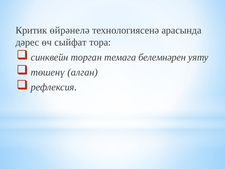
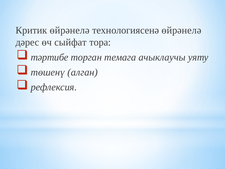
технологиясенә арасында: арасында -> өйрәнелә (181, 30)
синквейн: синквейн -> тәртибе (50, 57)
белемнәрен: белемнәрен -> ачыклаучы (162, 57)
